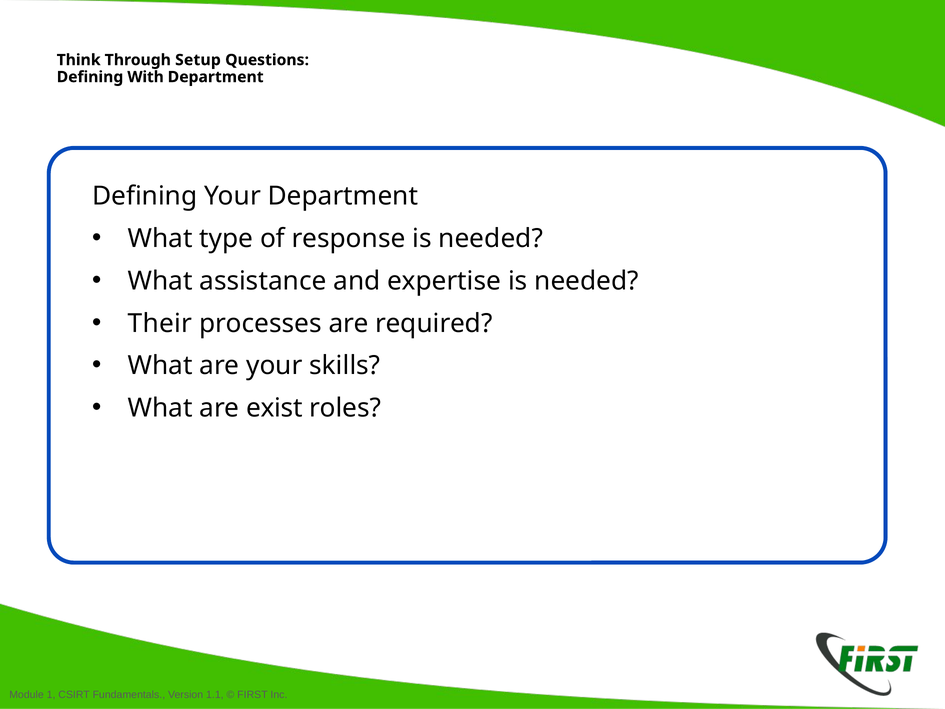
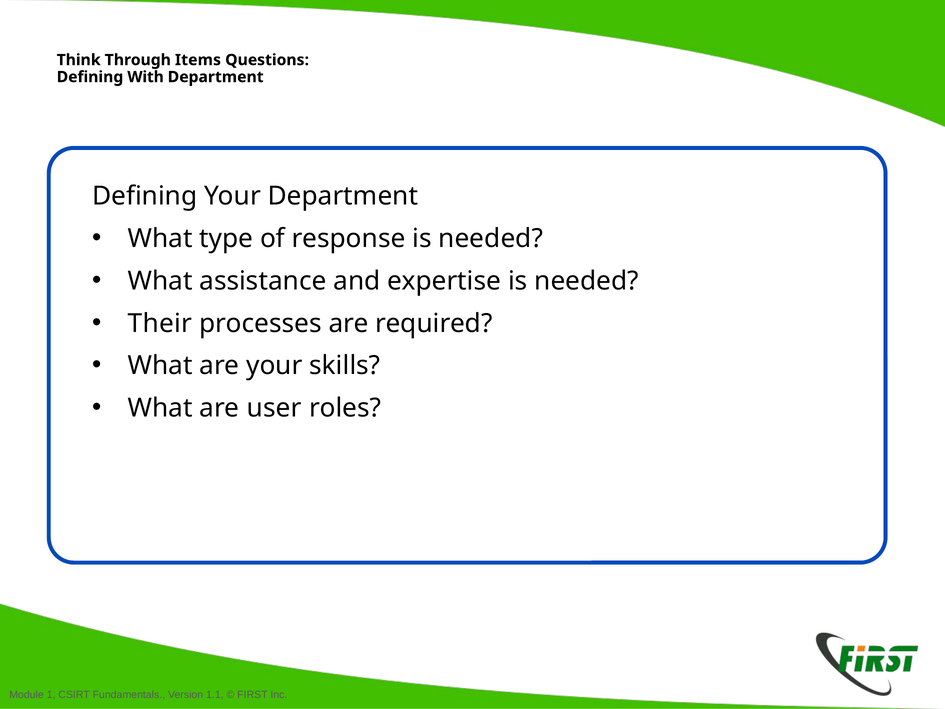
Setup: Setup -> Items (198, 60)
exist: exist -> user (274, 408)
